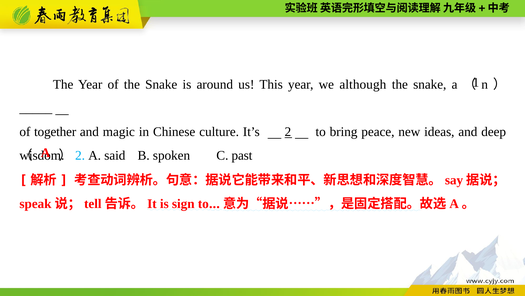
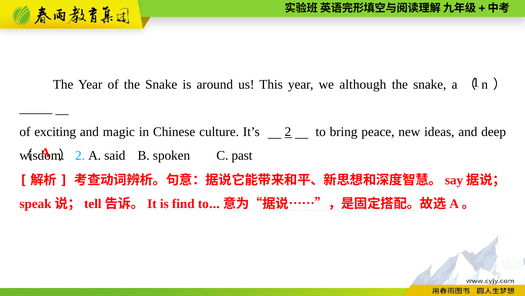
together: together -> exciting (55, 132)
sign: sign -> find (183, 203)
